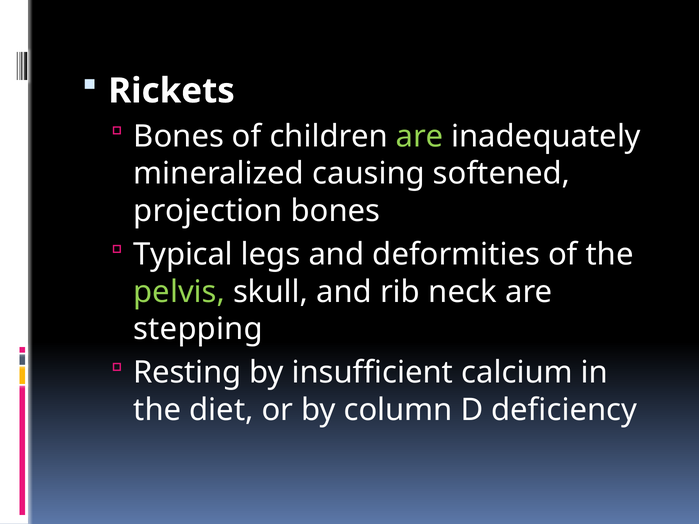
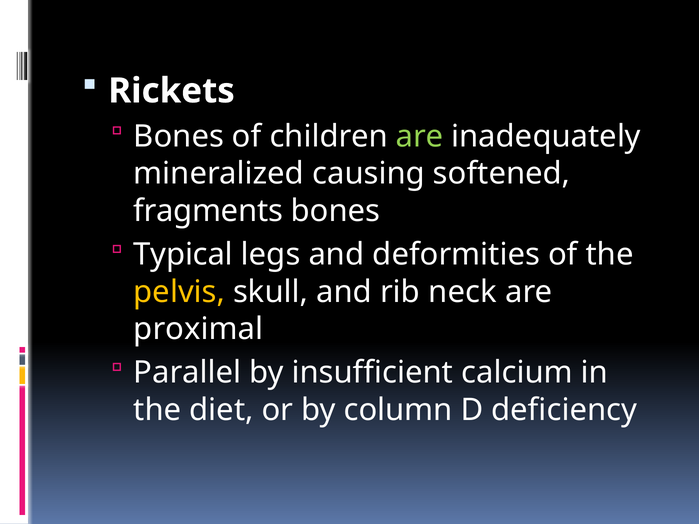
projection: projection -> fragments (208, 211)
pelvis colour: light green -> yellow (179, 292)
stepping: stepping -> proximal (198, 329)
Resting: Resting -> Parallel (187, 373)
